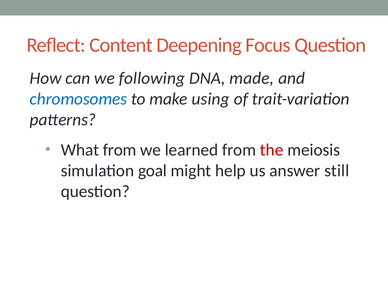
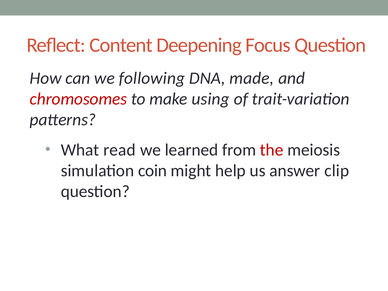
chromosomes colour: blue -> red (78, 99)
What from: from -> read (120, 150)
goal: goal -> coin (153, 171)
still: still -> clip (337, 171)
